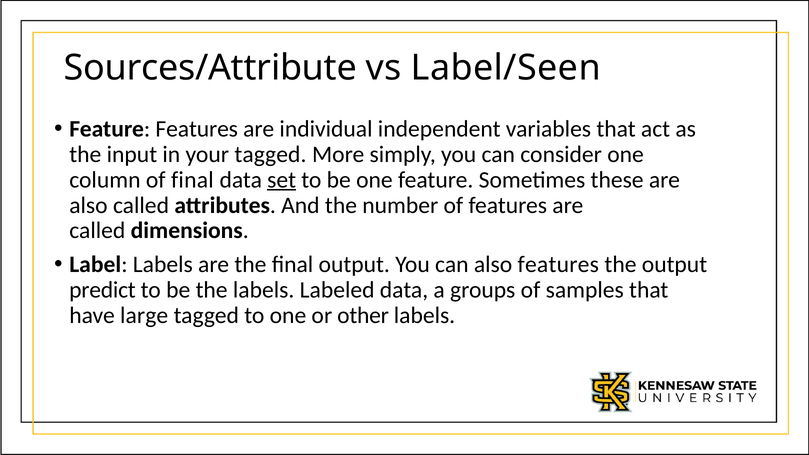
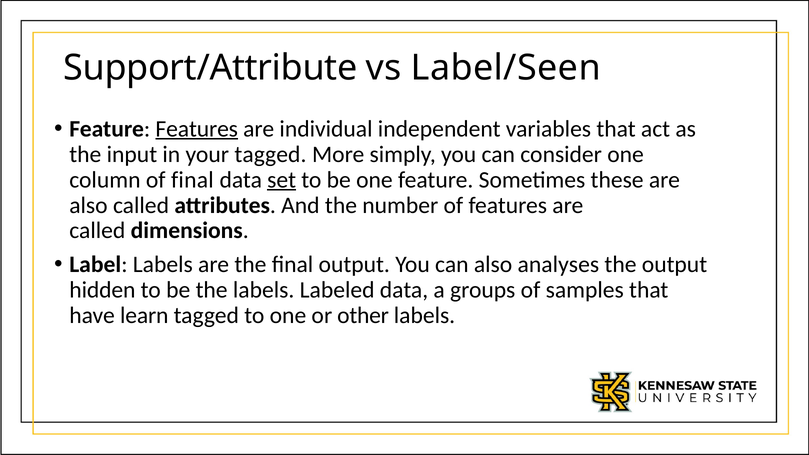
Sources/Attribute: Sources/Attribute -> Support/Attribute (210, 68)
Features underline: none -> present (197, 129)
also features: features -> analyses (558, 265)
predict: predict -> hidden (102, 290)
large: large -> learn (144, 316)
